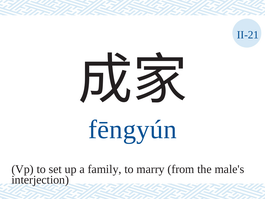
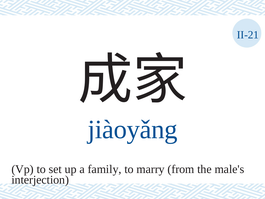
fēngyún: fēngyún -> jiàoyǎng (133, 129)
